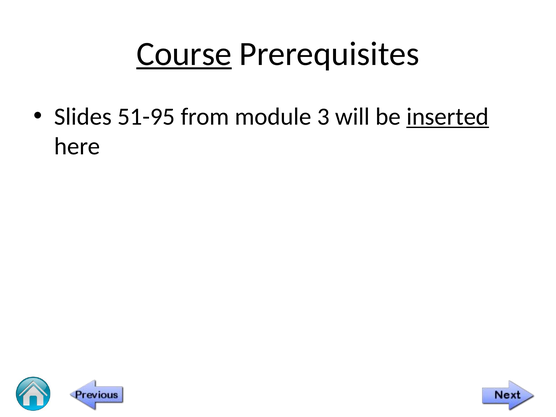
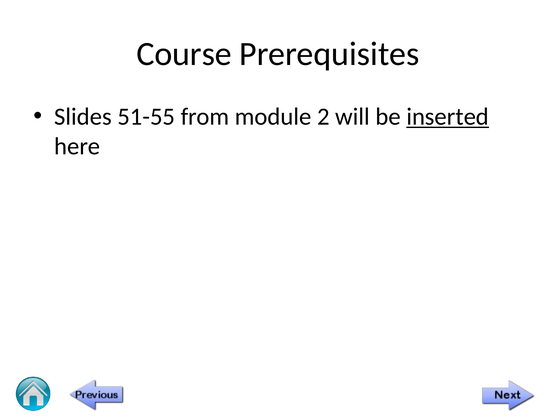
Course underline: present -> none (184, 54)
51-95: 51-95 -> 51-55 (146, 117)
3: 3 -> 2 (323, 117)
